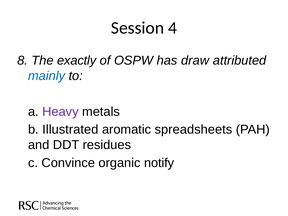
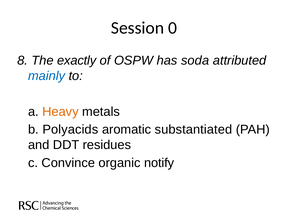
4: 4 -> 0 (173, 28)
draw: draw -> soda (195, 60)
Heavy colour: purple -> orange (60, 112)
Illustrated: Illustrated -> Polyacids (70, 130)
spreadsheets: spreadsheets -> substantiated (193, 130)
